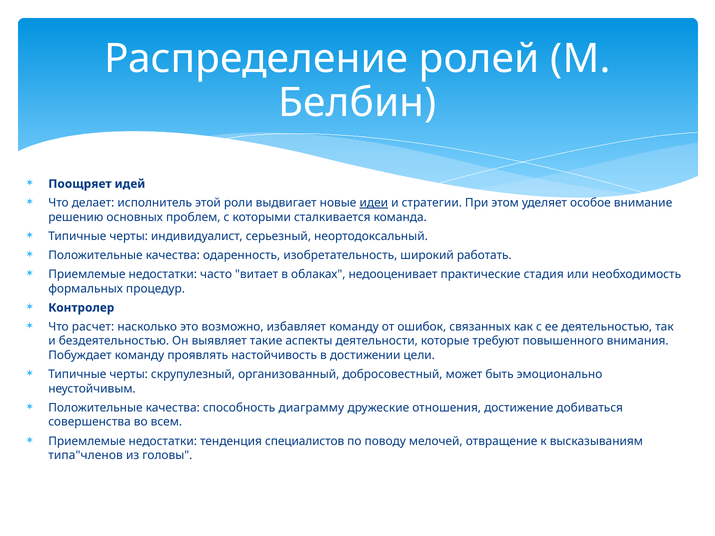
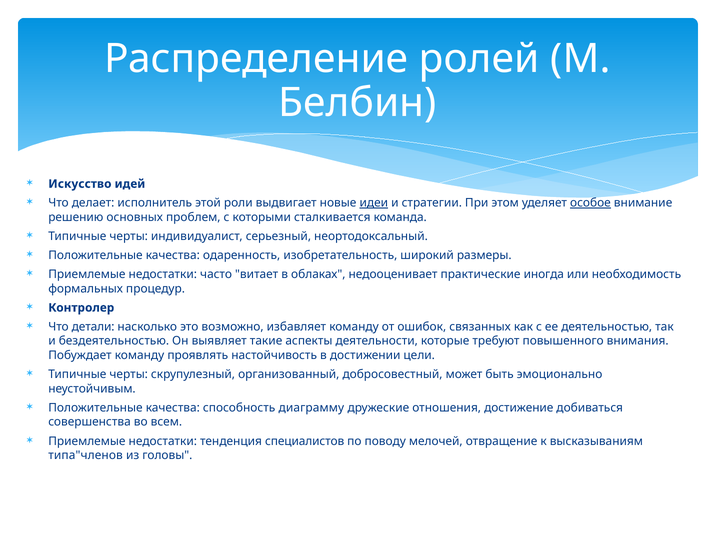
Поощряет: Поощряет -> Искусство (80, 184)
особое underline: none -> present (590, 203)
работать: работать -> размеры (484, 255)
стадия: стадия -> иногда (544, 274)
расчет: расчет -> детали (93, 327)
